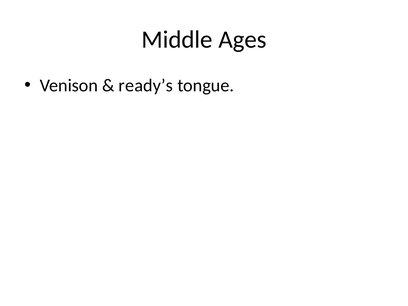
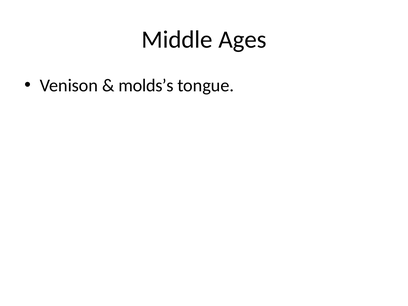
ready’s: ready’s -> molds’s (146, 86)
